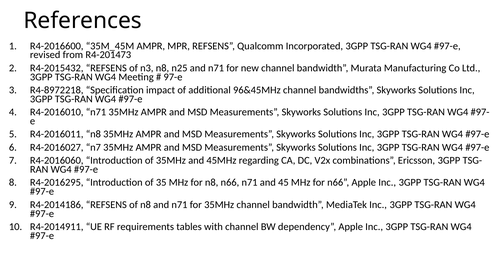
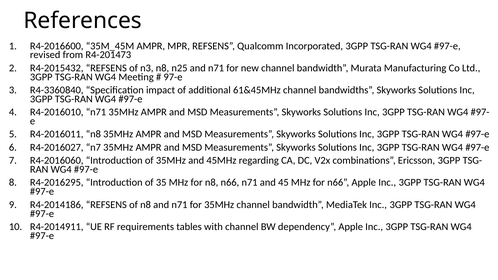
R4-8972218: R4-8972218 -> R4-3360840 (57, 90)
96&45MHz: 96&45MHz -> 61&45MHz (257, 90)
